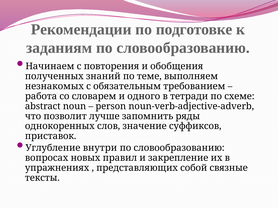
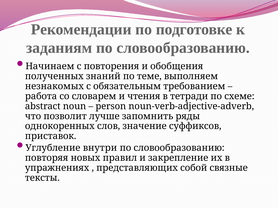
одного: одного -> чтения (144, 96)
вопросах: вопросах -> повторяя (47, 158)
